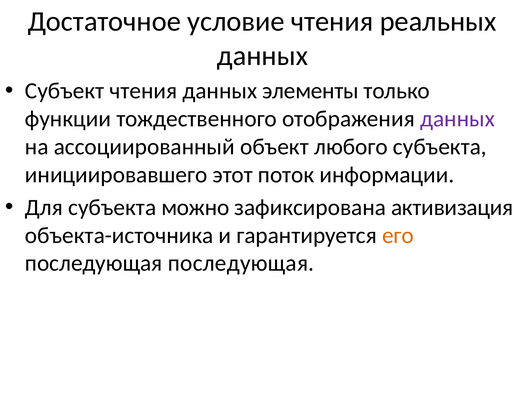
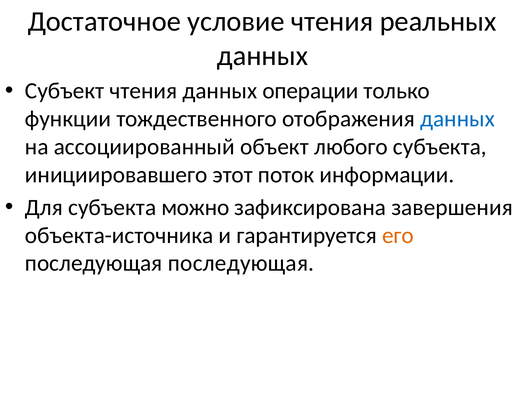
элементы: элементы -> операции (310, 91)
данных colour: purple -> blue (457, 119)
активизация: активизация -> завершения (452, 208)
